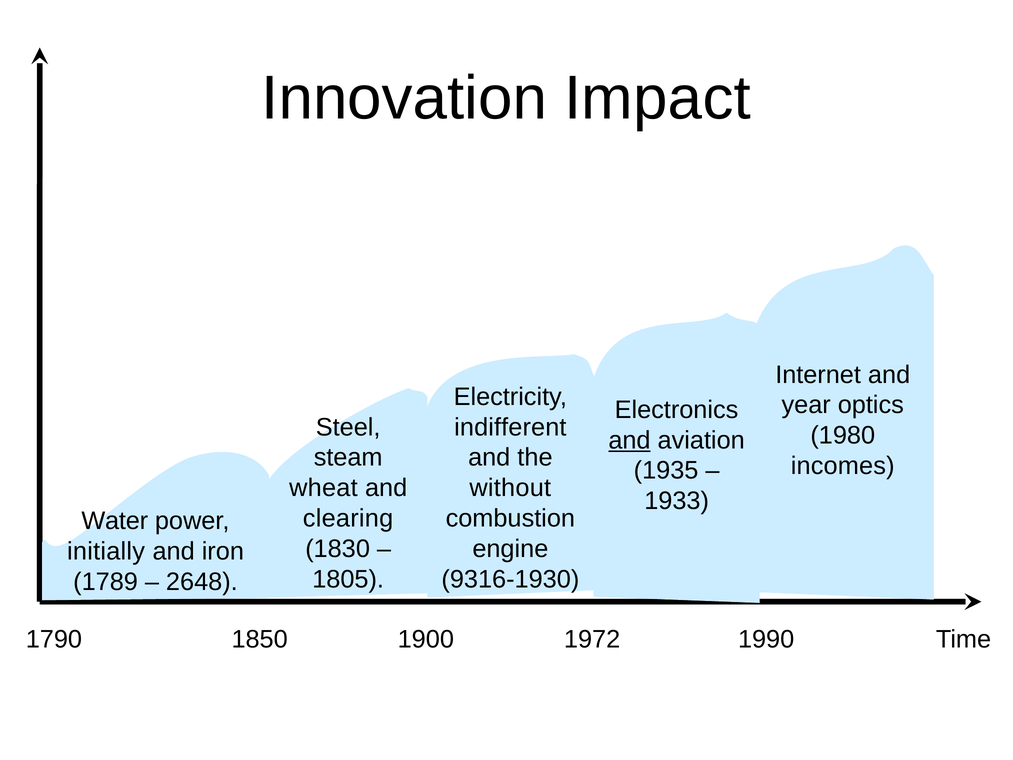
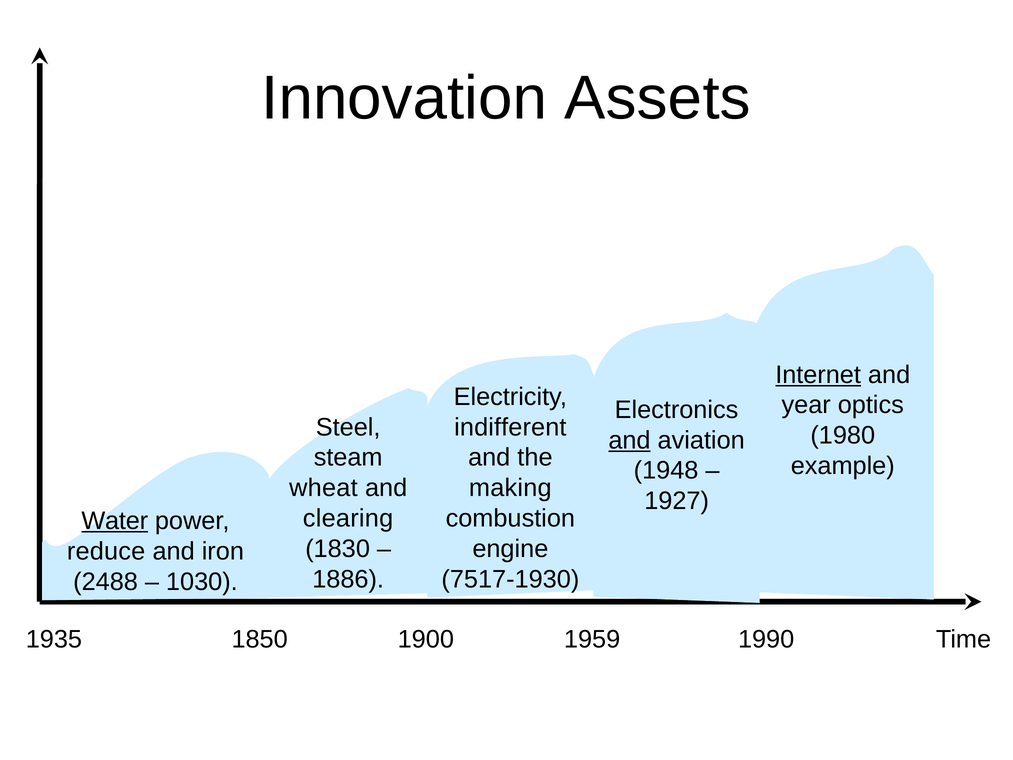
Impact: Impact -> Assets (657, 98)
Internet underline: none -> present (818, 375)
incomes: incomes -> example (843, 466)
1935: 1935 -> 1948 (666, 470)
without: without -> making (510, 488)
1933: 1933 -> 1927 (677, 501)
Water underline: none -> present (115, 521)
initially: initially -> reduce (106, 551)
1805: 1805 -> 1886 (348, 579)
9316-1930: 9316-1930 -> 7517-1930 (510, 579)
1789: 1789 -> 2488 (106, 582)
2648: 2648 -> 1030 (202, 582)
1790: 1790 -> 1935 (54, 639)
1972: 1972 -> 1959 (592, 639)
